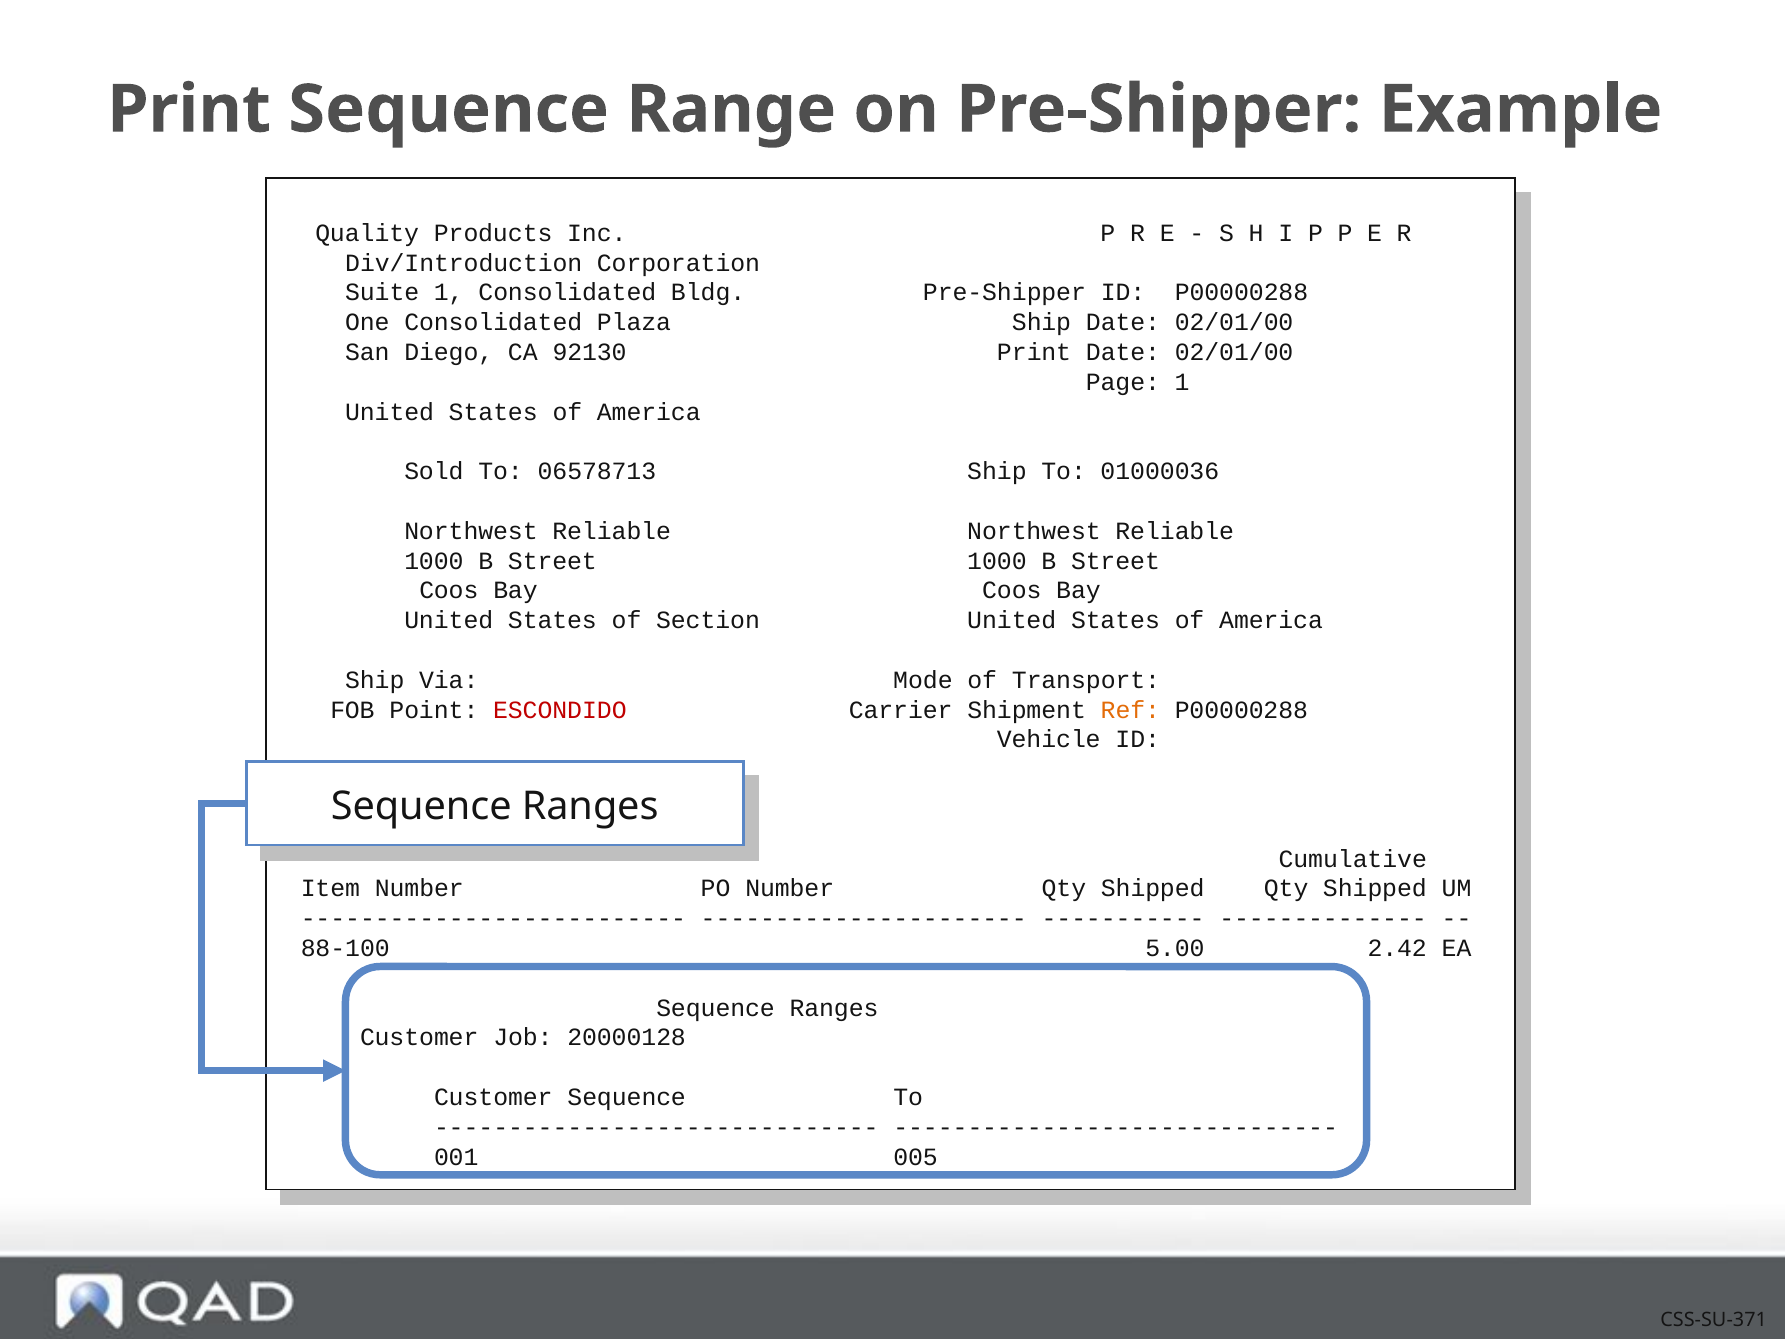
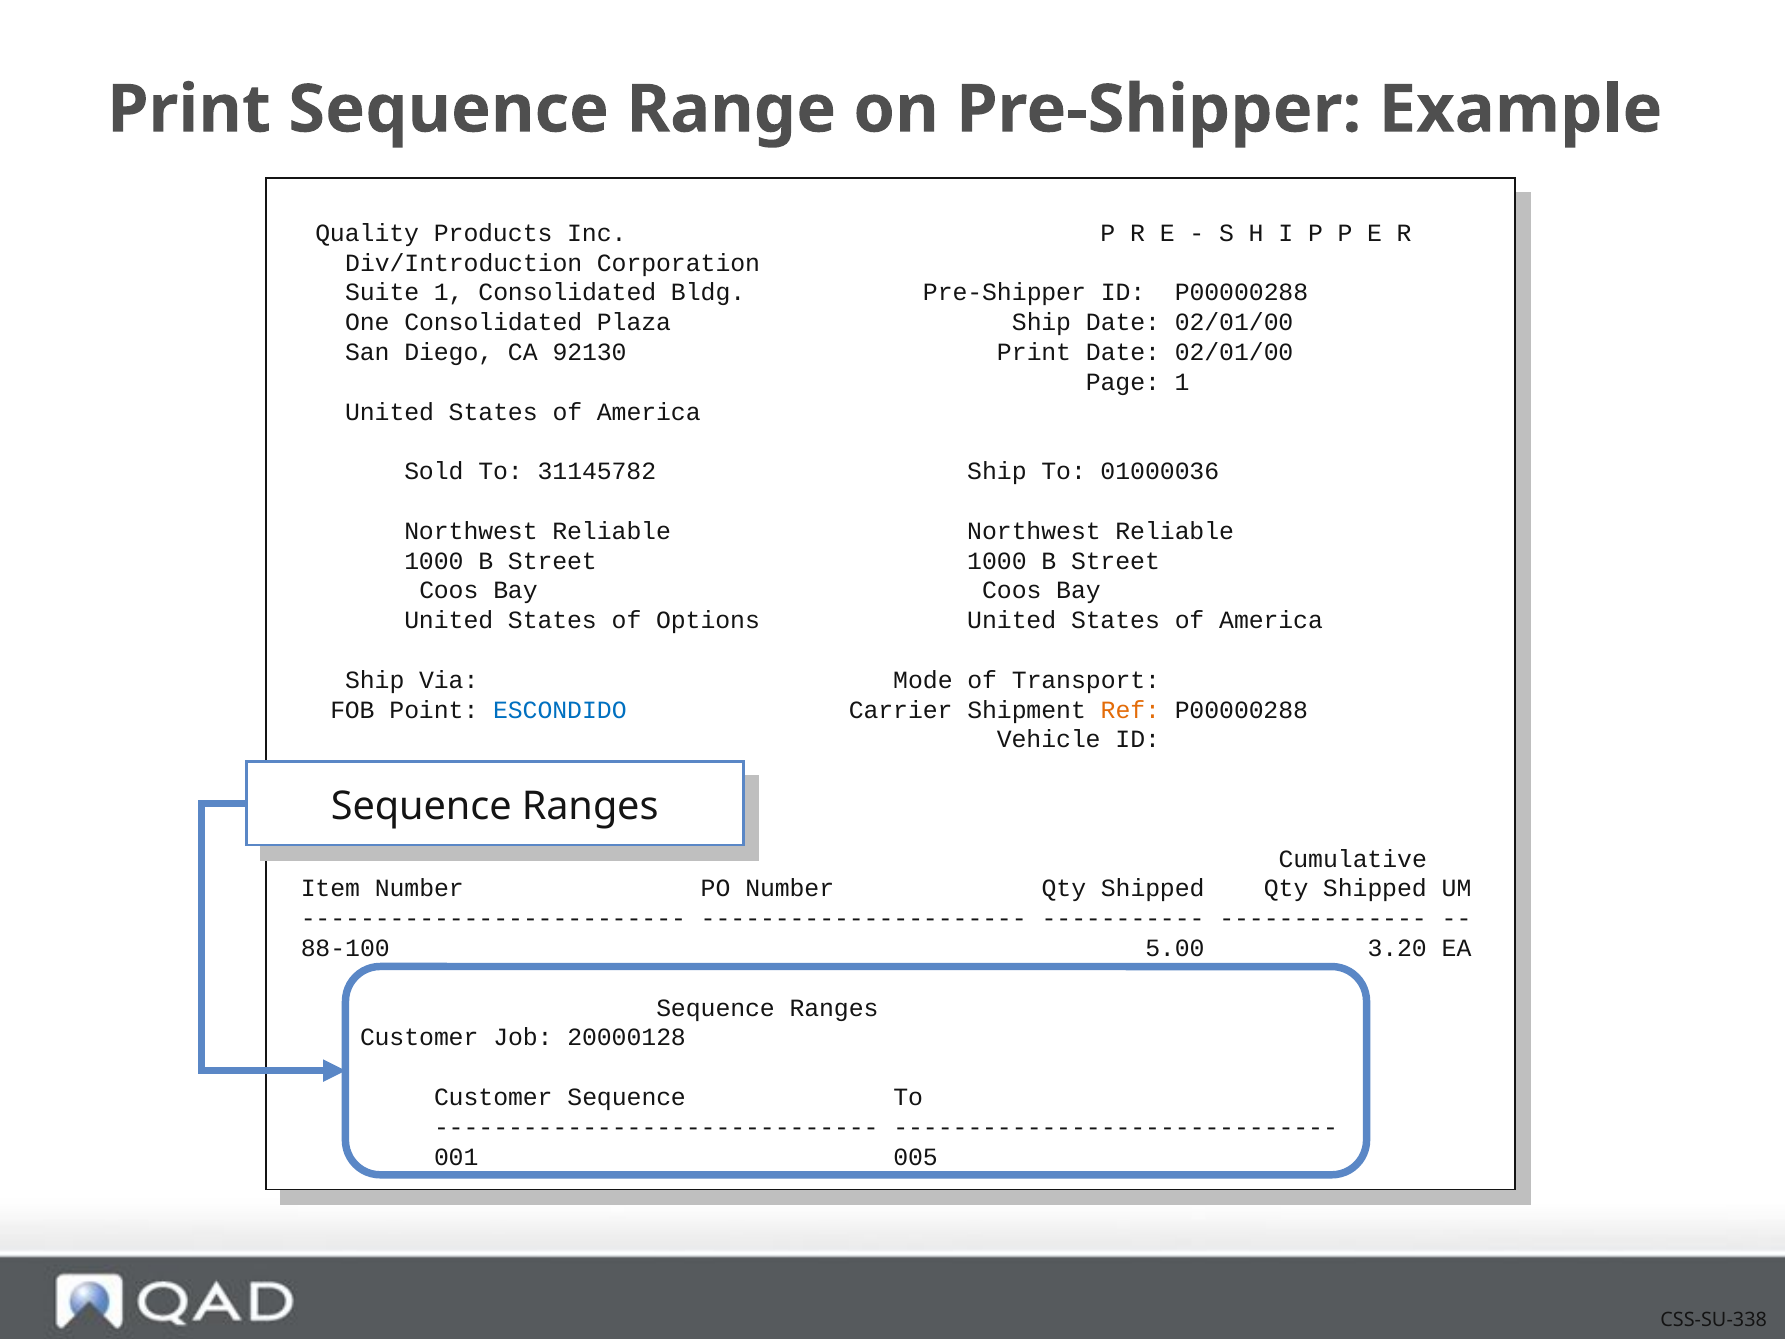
06578713: 06578713 -> 31145782 (597, 471)
Section: Section -> Options (708, 620)
ESCONDIDO colour: red -> blue (560, 710)
2.42: 2.42 -> 3.20 (1397, 948)
CSS-SU-371: CSS-SU-371 -> CSS-SU-338 (1714, 1319)
